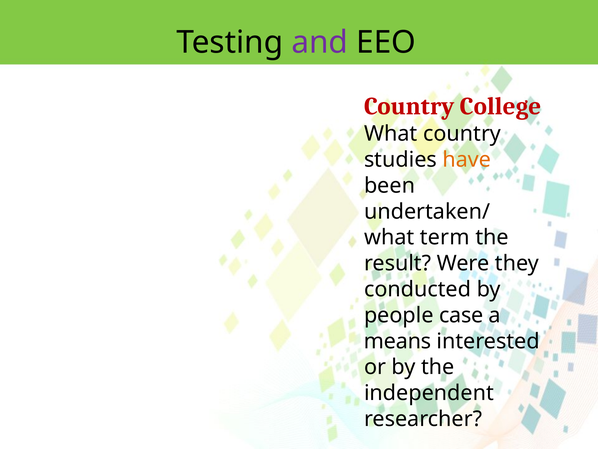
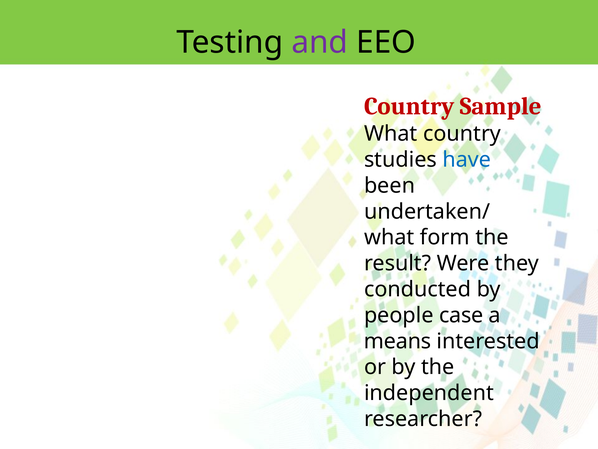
College: College -> Sample (501, 106)
have colour: orange -> blue (467, 160)
term: term -> form (445, 237)
